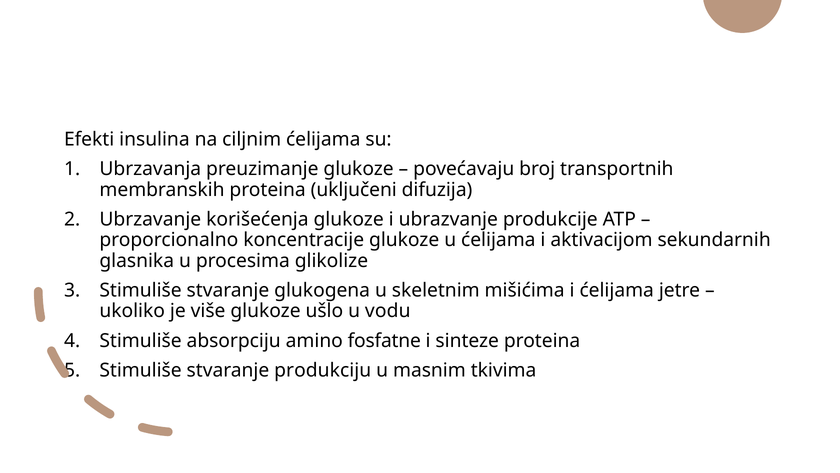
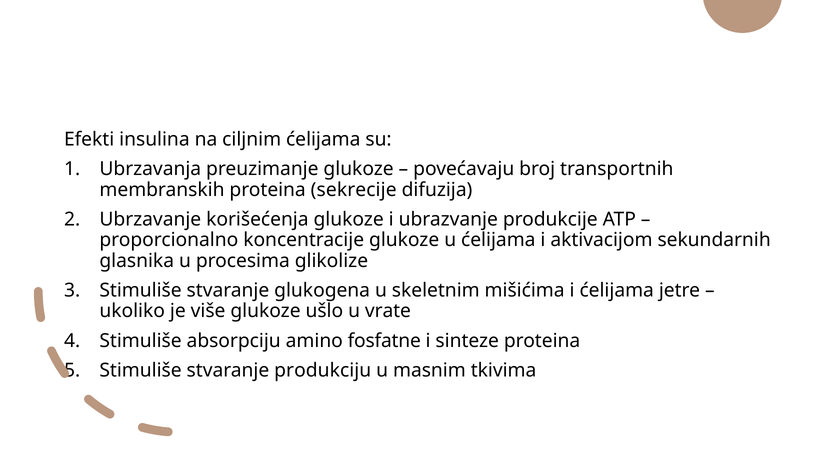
uključeni: uključeni -> sekrecije (354, 189)
vodu: vodu -> vrate (388, 311)
